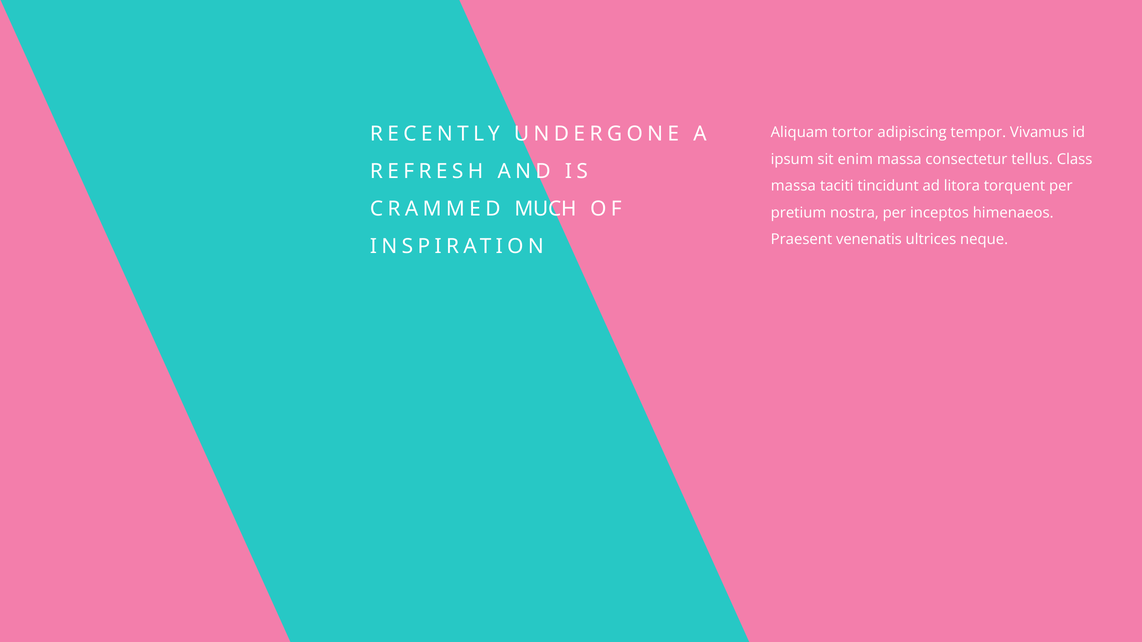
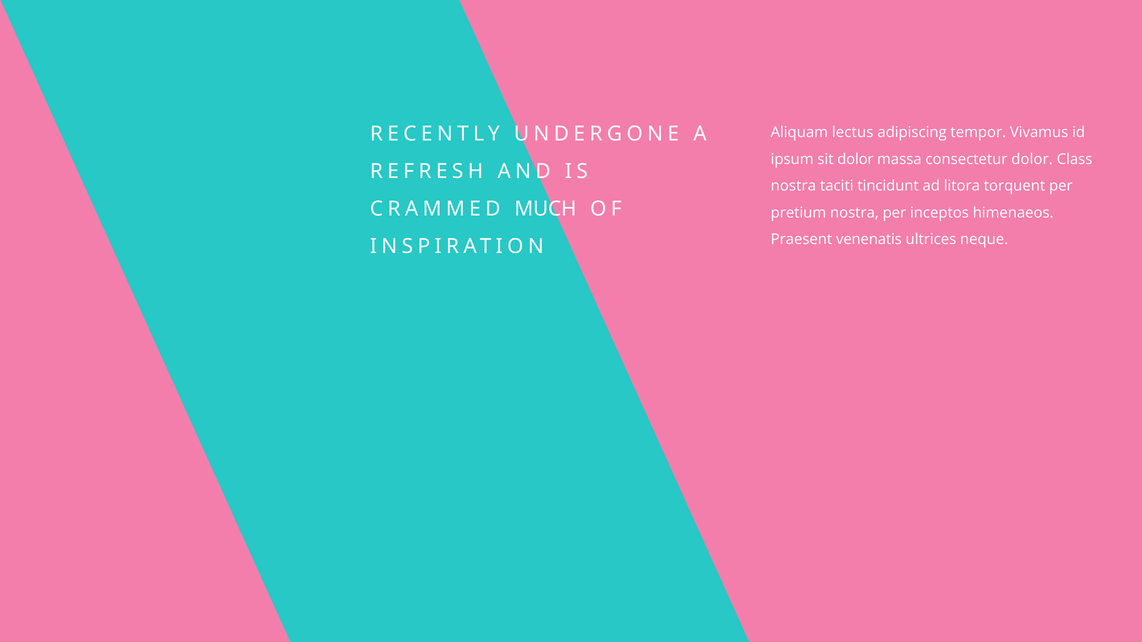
tortor: tortor -> lectus (853, 133)
sit enim: enim -> dolor (855, 159)
consectetur tellus: tellus -> dolor (1032, 159)
massa: massa -> nostra (793, 186)
